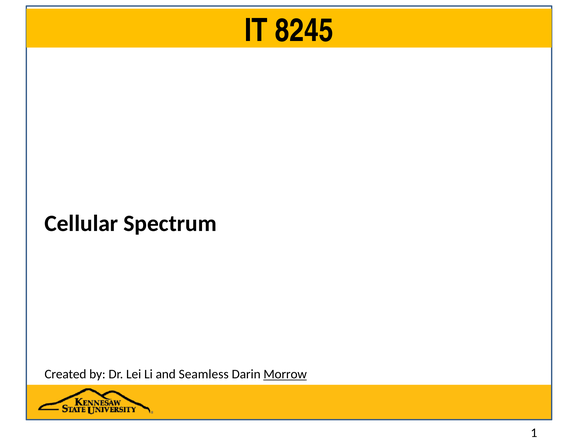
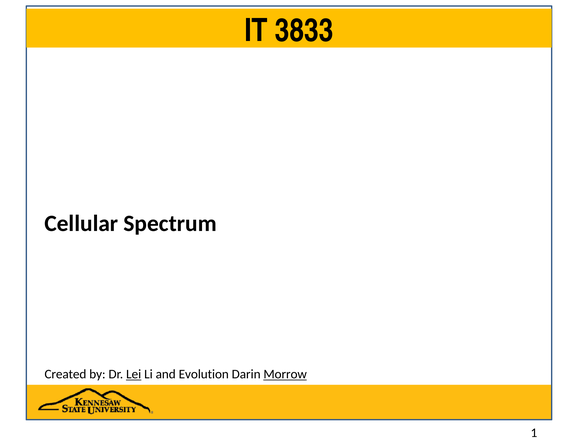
8245: 8245 -> 3833 (304, 31)
Lei underline: none -> present (134, 375)
Seamless: Seamless -> Evolution (204, 375)
